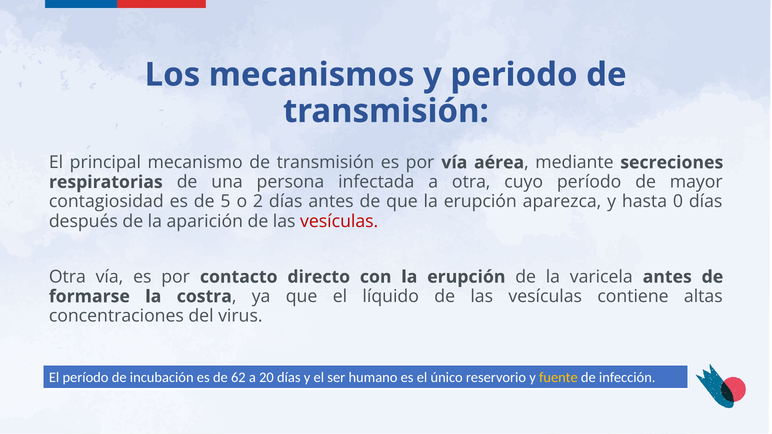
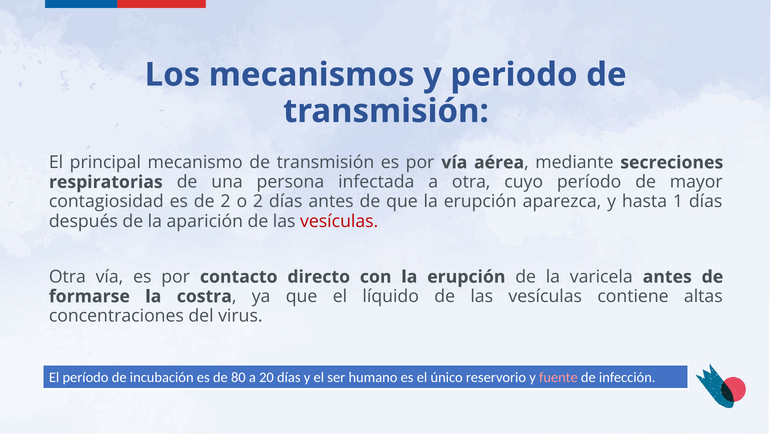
de 5: 5 -> 2 (226, 202)
0: 0 -> 1 (678, 202)
62: 62 -> 80 (238, 377)
fuente colour: yellow -> pink (558, 377)
